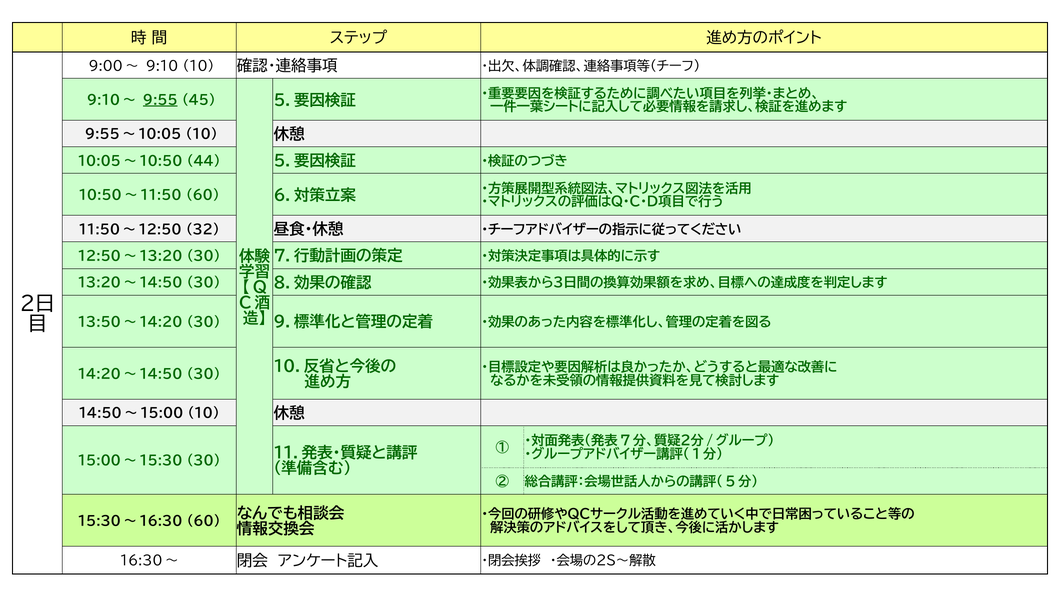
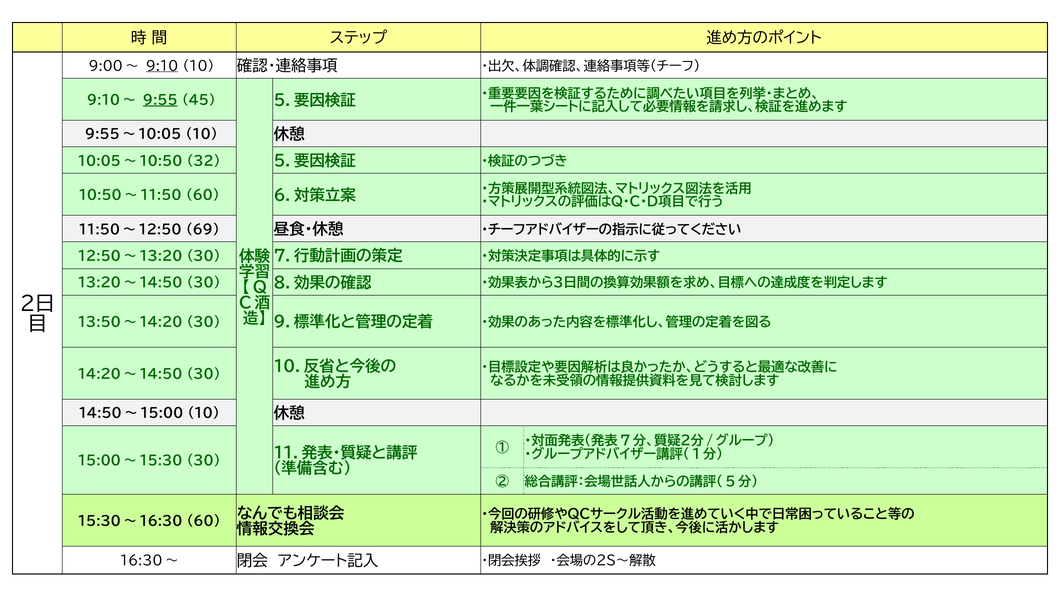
9:10 underline: none -> present (162, 66)
44: 44 -> 32 (204, 161)
32: 32 -> 69 (203, 230)
